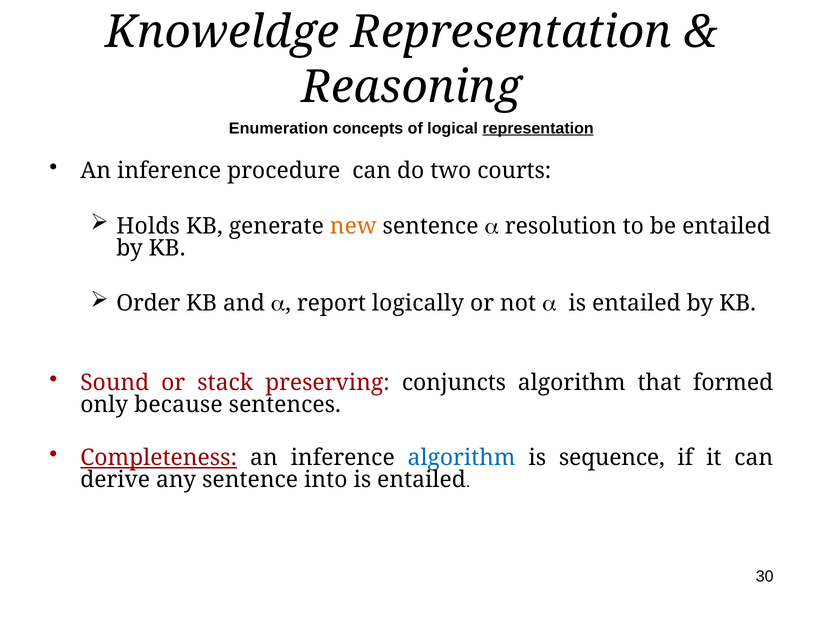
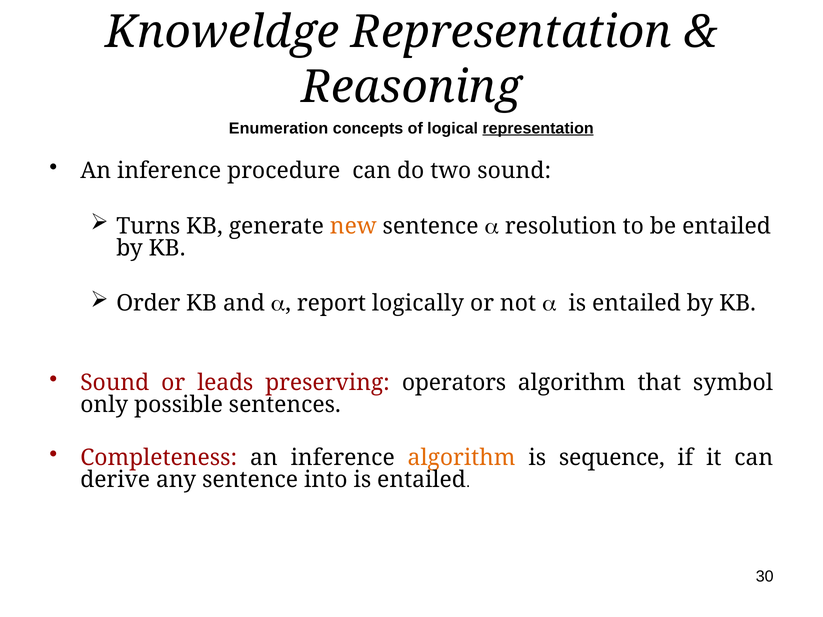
two courts: courts -> sound (514, 171)
Holds: Holds -> Turns (148, 226)
stack: stack -> leads (225, 383)
conjuncts: conjuncts -> operators (454, 383)
formed: formed -> symbol (733, 383)
because: because -> possible (179, 405)
Completeness underline: present -> none (159, 458)
algorithm colour: blue -> orange (462, 458)
